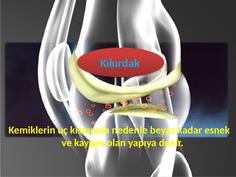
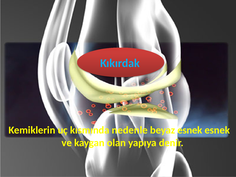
beyaz kadar: kadar -> esnek (190, 130)
